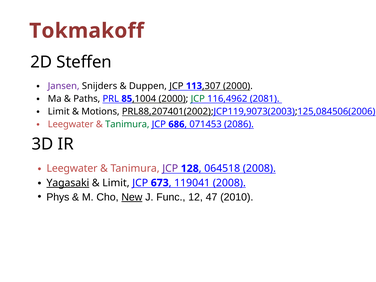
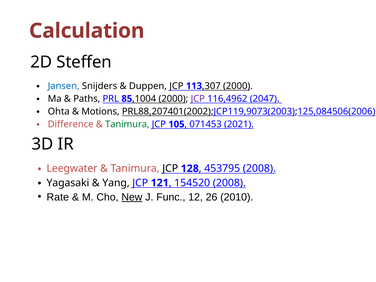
Tokmakoff: Tokmakoff -> Calculation (87, 31)
Jansen colour: purple -> blue (64, 86)
JCP colour: green -> purple (198, 99)
2081: 2081 -> 2047 (265, 99)
Limit: Limit -> Ohta (59, 112)
Leegwater: Leegwater -> Difference (71, 124)
686: 686 -> 105 (176, 124)
2086: 2086 -> 2021 (239, 124)
JCP colour: purple -> black (170, 169)
064518: 064518 -> 453795 (222, 169)
Yagasaki underline: present -> none (68, 183)
Limit: Limit -> Yang (116, 183)
673: 673 -> 121 (160, 183)
119041: 119041 -> 154520 (192, 183)
Phys: Phys -> Rate (58, 197)
47: 47 -> 26 (212, 197)
